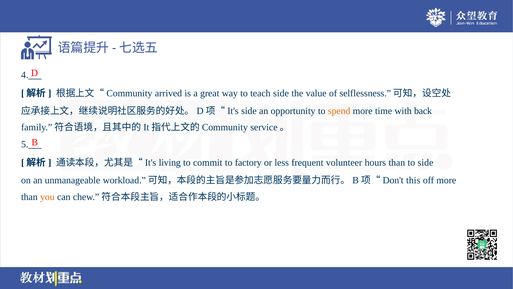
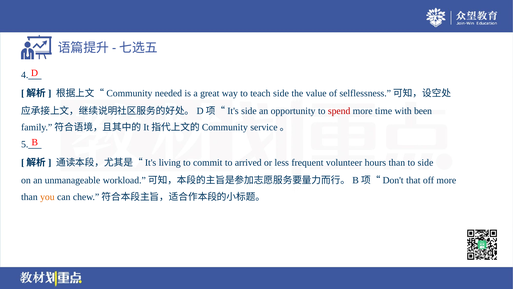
arrived: arrived -> needed (168, 93)
spend colour: orange -> red (339, 111)
back: back -> been (423, 111)
factory: factory -> arrived (248, 162)
this: this -> that (413, 180)
